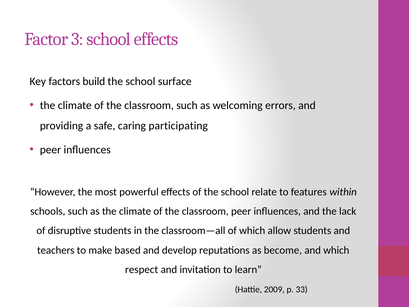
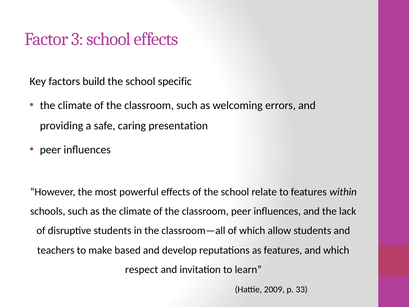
surface: surface -> specific (175, 81)
participating: participating -> presentation (178, 126)
as become: become -> features (283, 250)
